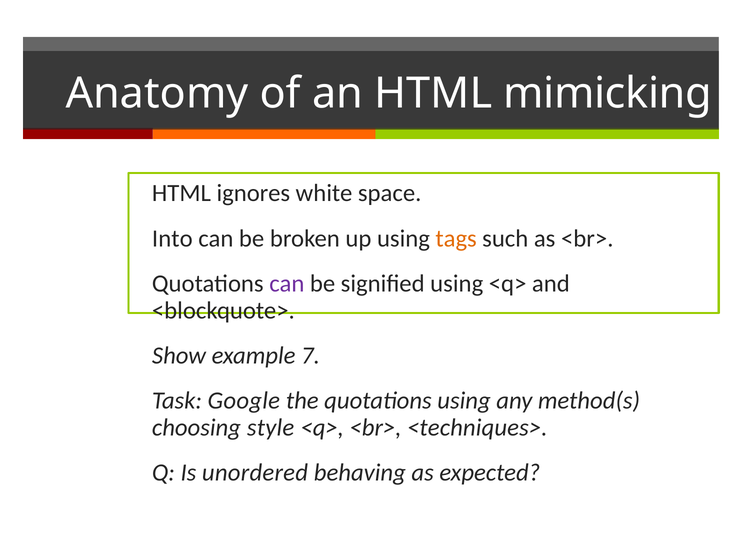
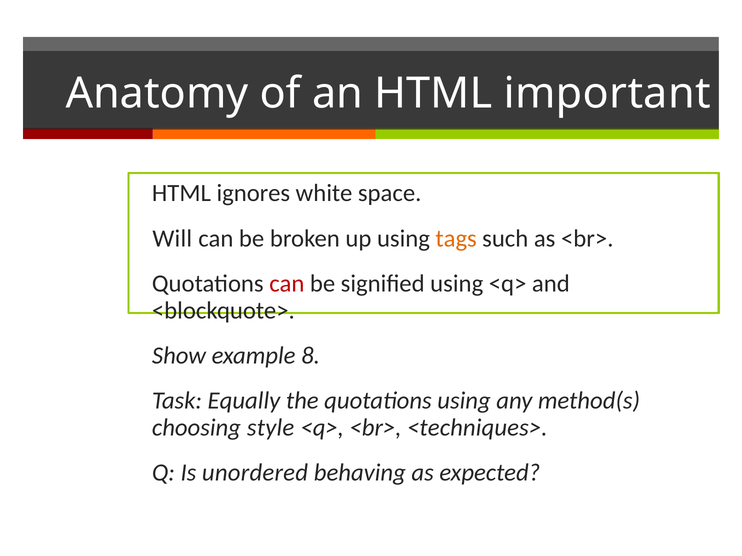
mimicking: mimicking -> important (607, 93)
Into: Into -> Will (172, 239)
can colour: purple -> red (287, 284)
7: 7 -> 8 (311, 356)
Google: Google -> Equally (244, 401)
